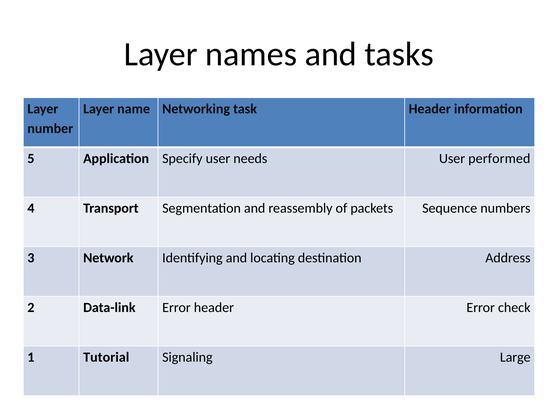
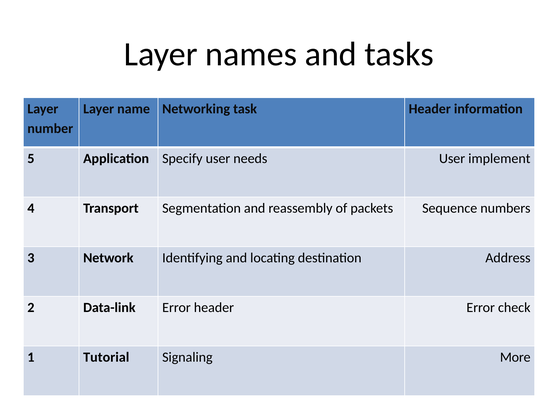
performed: performed -> implement (499, 158)
Large: Large -> More (515, 357)
